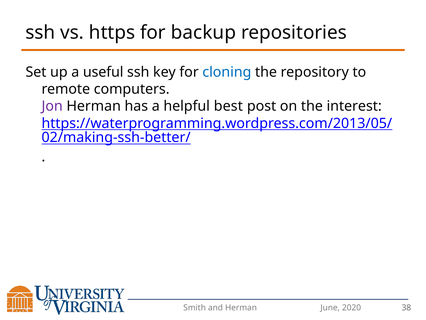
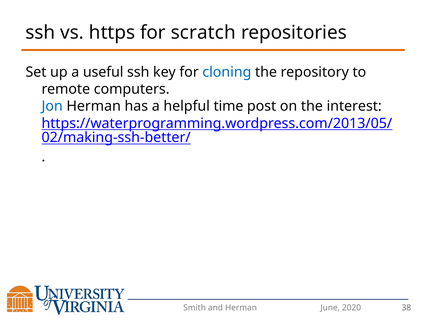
backup: backup -> scratch (203, 33)
Jon colour: purple -> blue (52, 106)
best: best -> time (228, 106)
